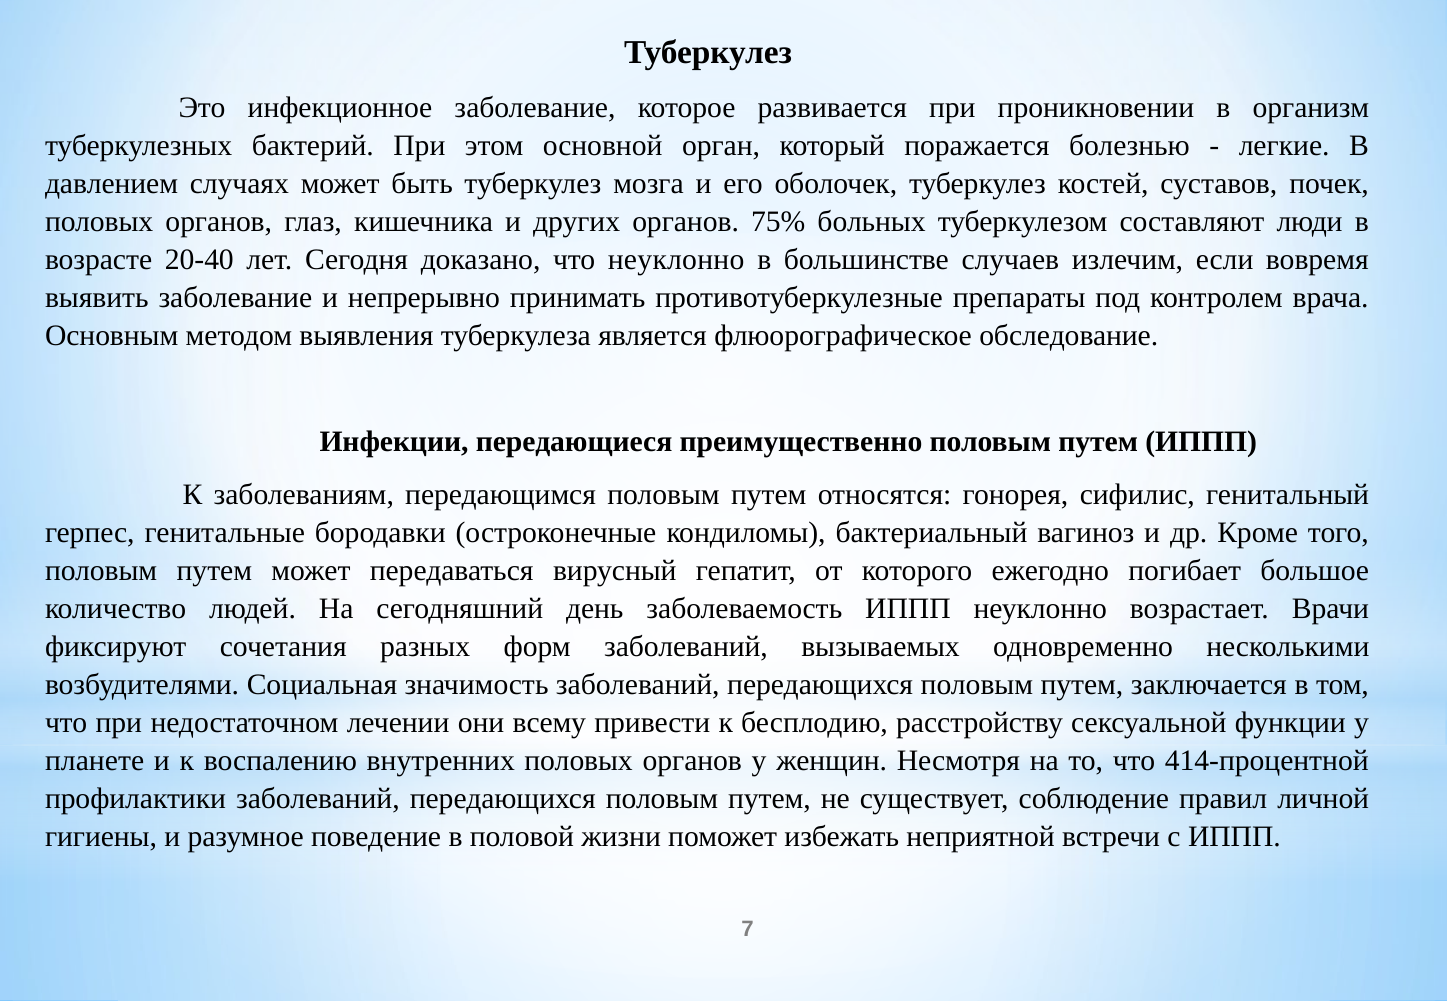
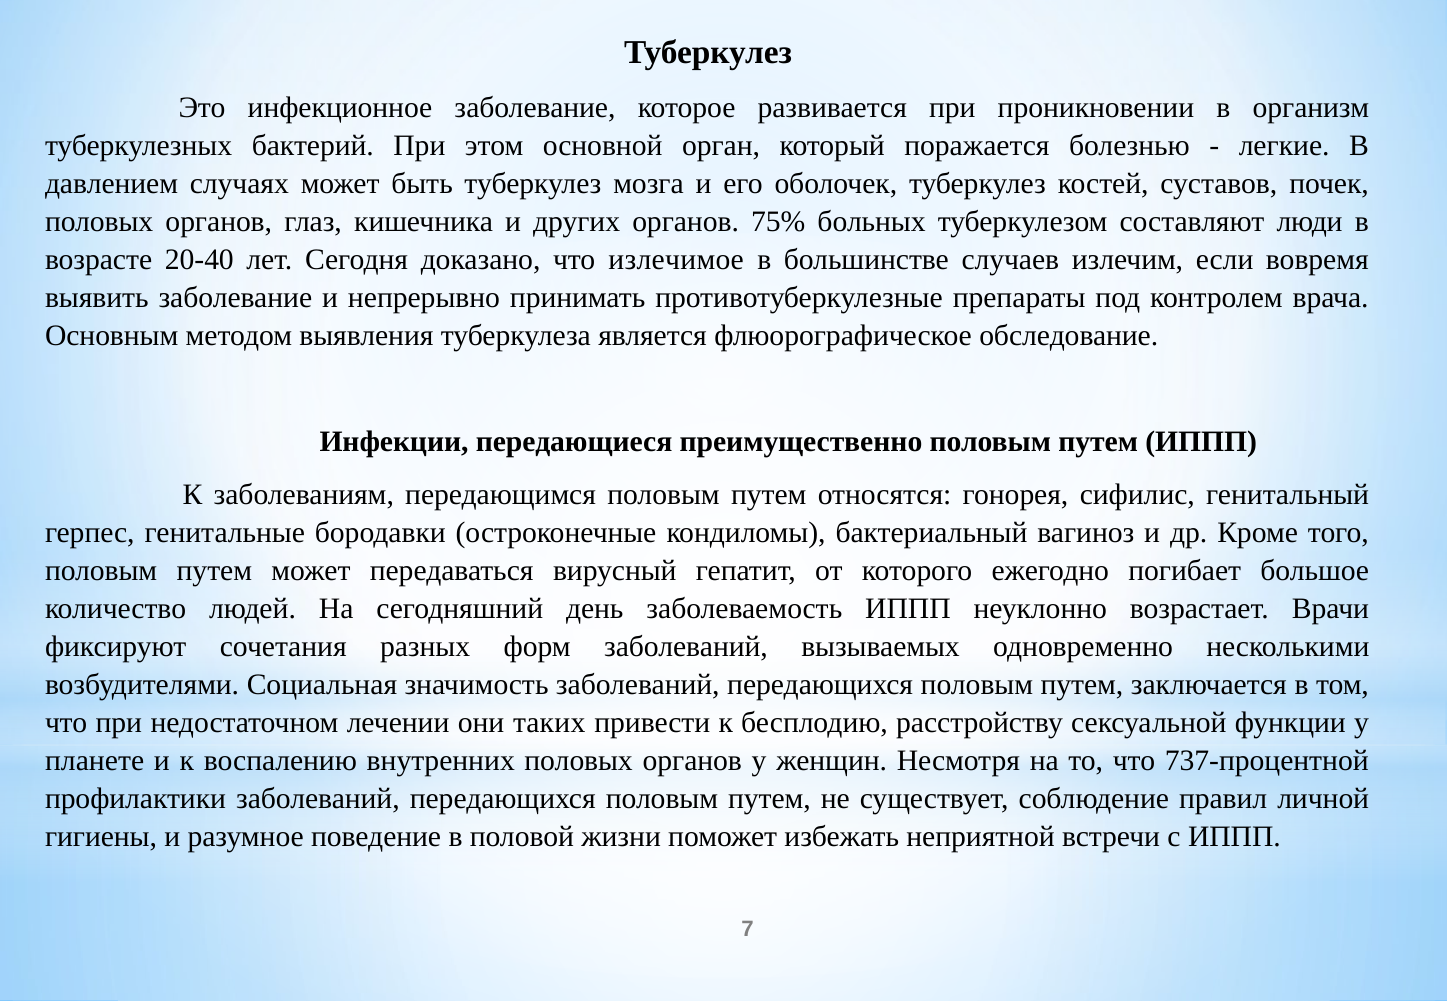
что неуклонно: неуклонно -> излечимое (676, 260)
всему: всему -> таких (549, 723)
414-процентной: 414-процентной -> 737-процентной (1267, 761)
